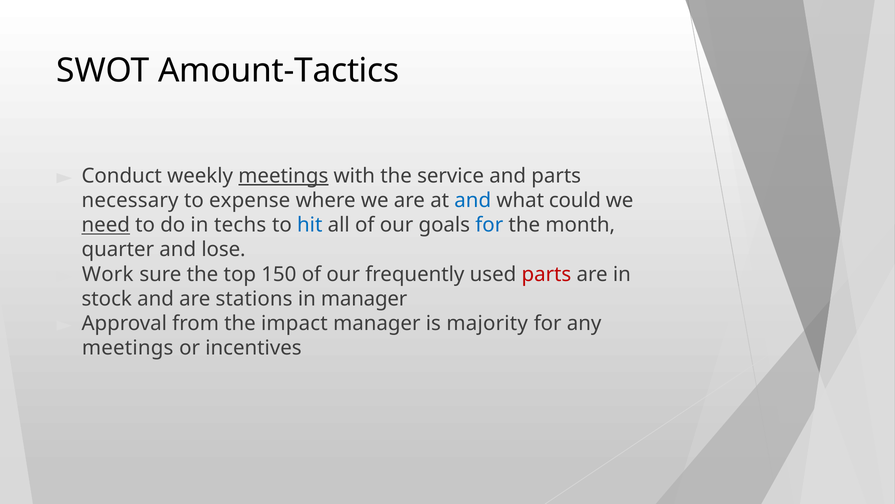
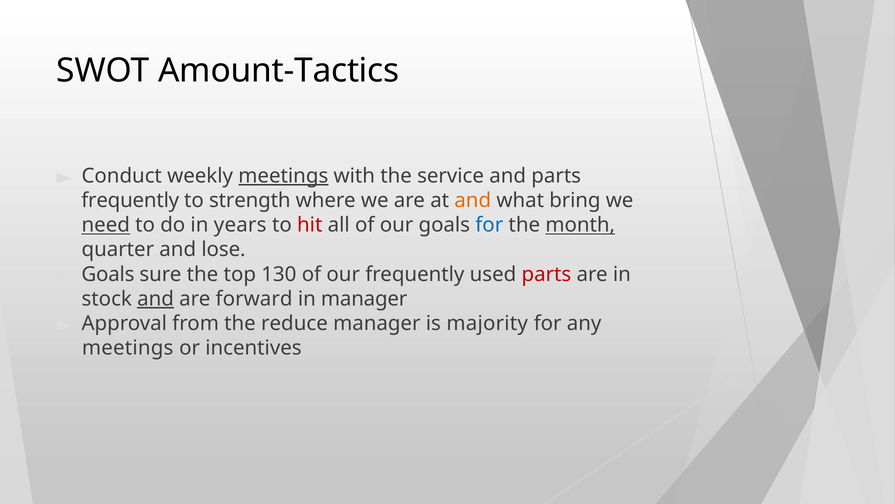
necessary: necessary -> frequently (130, 200)
expense: expense -> strength (250, 200)
and colour: blue -> orange (473, 200)
could: could -> bring (575, 200)
techs: techs -> years (240, 225)
hit colour: blue -> red (310, 225)
month underline: none -> present (580, 225)
Work: Work -> Goals (108, 274)
150: 150 -> 130 (279, 274)
and underline: none -> present (156, 299)
stations: stations -> forward (254, 299)
impact: impact -> reduce (294, 323)
